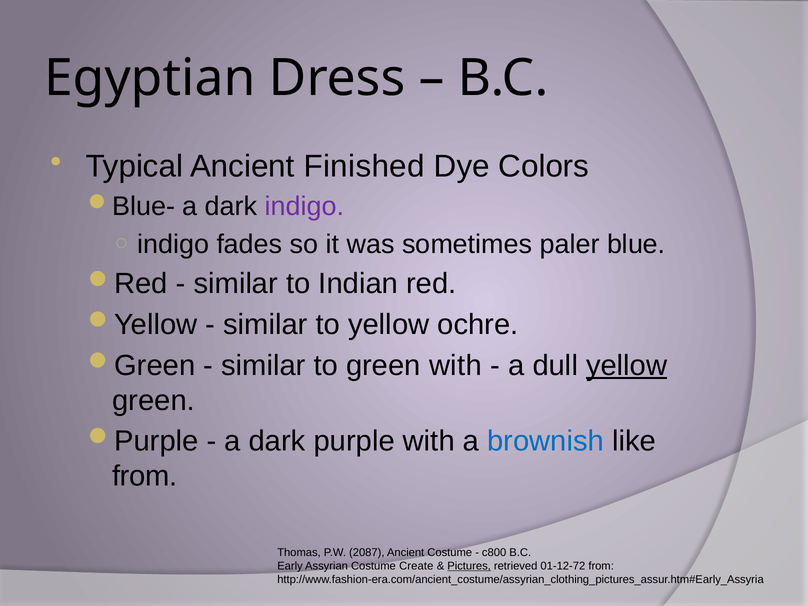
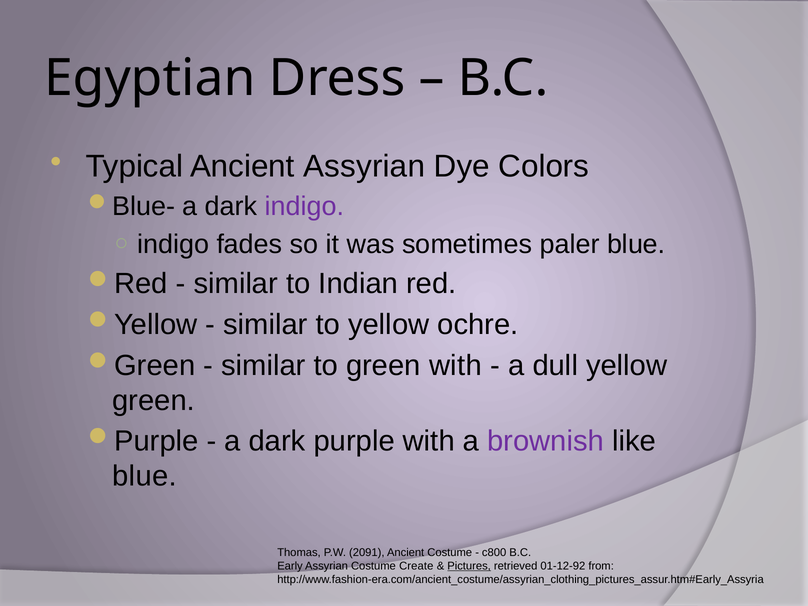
Ancient Finished: Finished -> Assyrian (364, 166)
yellow underline: present -> none (627, 365)
brownish colour: blue -> purple (546, 441)
from: from -> blue (144, 476)
2087: 2087 -> 2091 (367, 553)
01-12-72: 01-12-72 -> 01-12-92 (563, 566)
